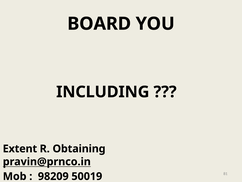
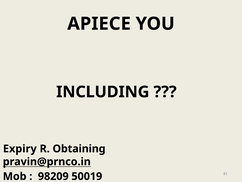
BOARD: BOARD -> APIECE (99, 24)
Extent: Extent -> Expiry (20, 148)
